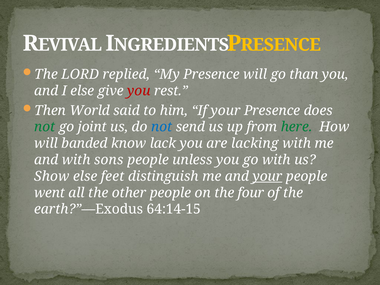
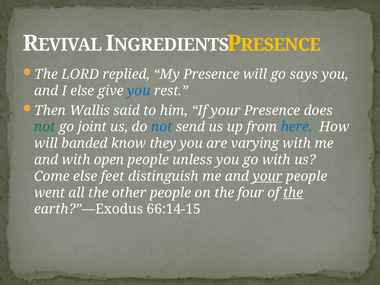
than: than -> says (304, 74)
you colour: red -> blue (139, 91)
World: World -> Wallis (90, 110)
here colour: green -> blue (297, 127)
lack: lack -> they (163, 143)
lacking: lacking -> varying (255, 143)
sons: sons -> open (109, 160)
Show: Show -> Come (52, 176)
the underline: none -> present (293, 193)
64:14-15: 64:14-15 -> 66:14-15 (174, 209)
